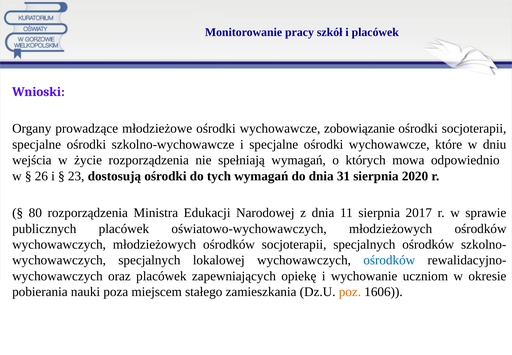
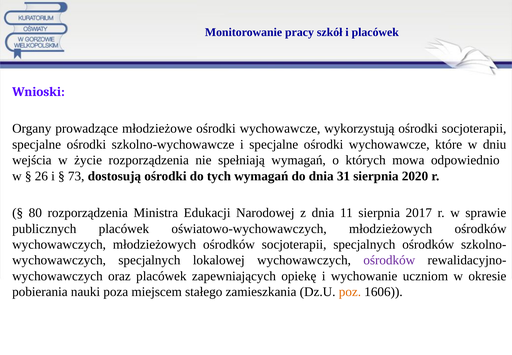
zobowiązanie: zobowiązanie -> wykorzystują (359, 128)
23: 23 -> 73 (76, 176)
ośrodków colour: blue -> purple (389, 260)
